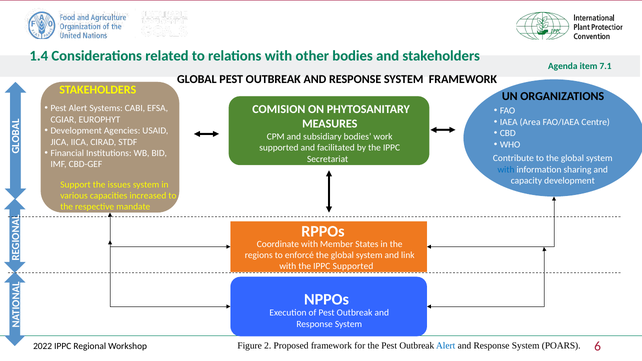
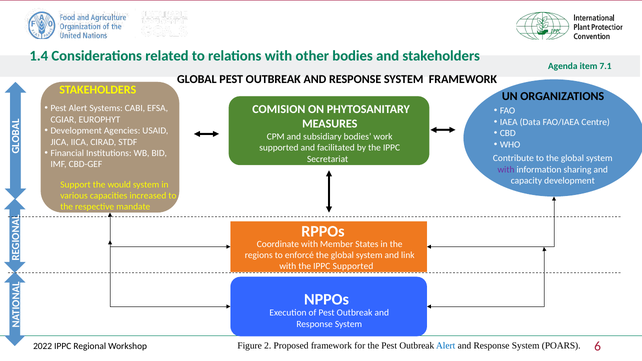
Area: Area -> Data (530, 122)
with colour: blue -> purple (506, 170)
issues: issues -> would (119, 184)
